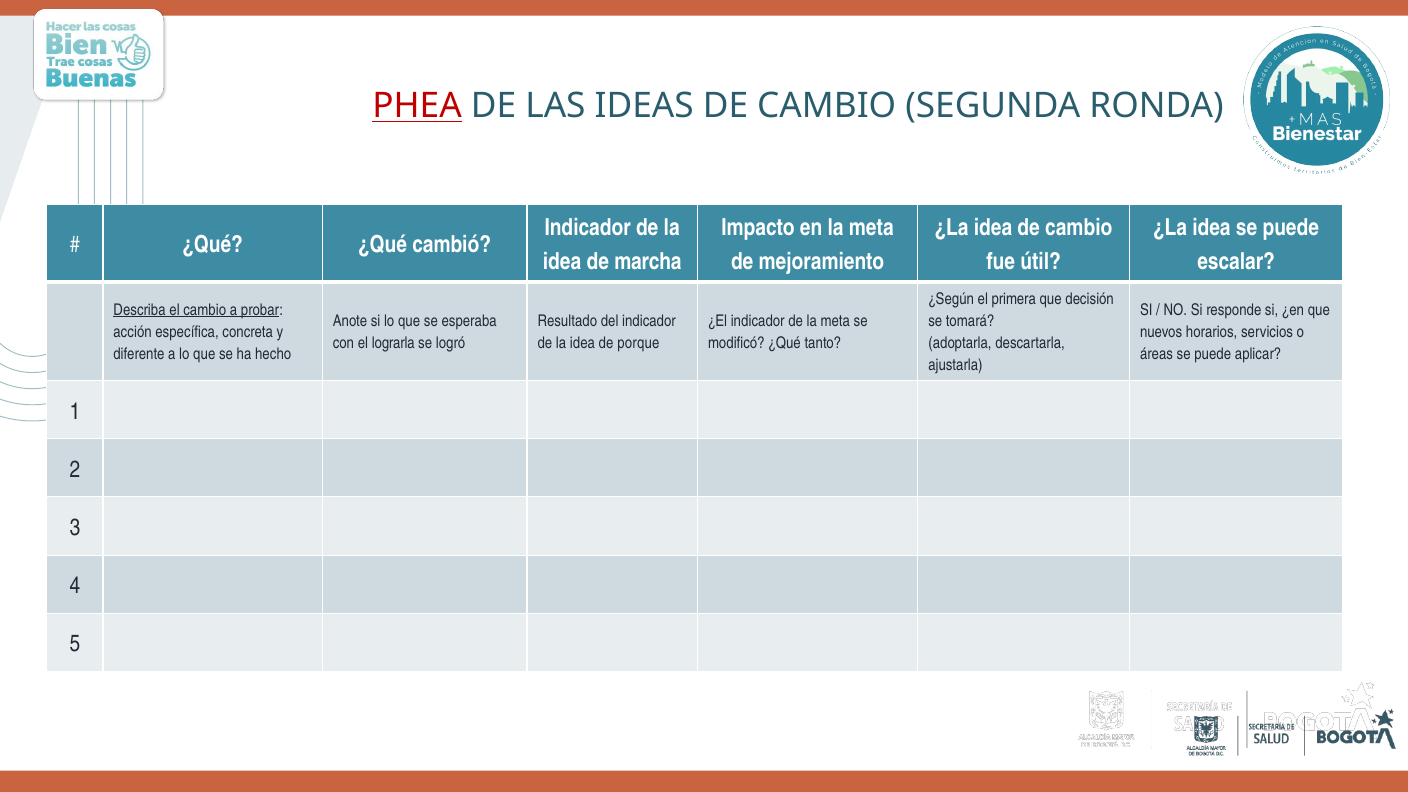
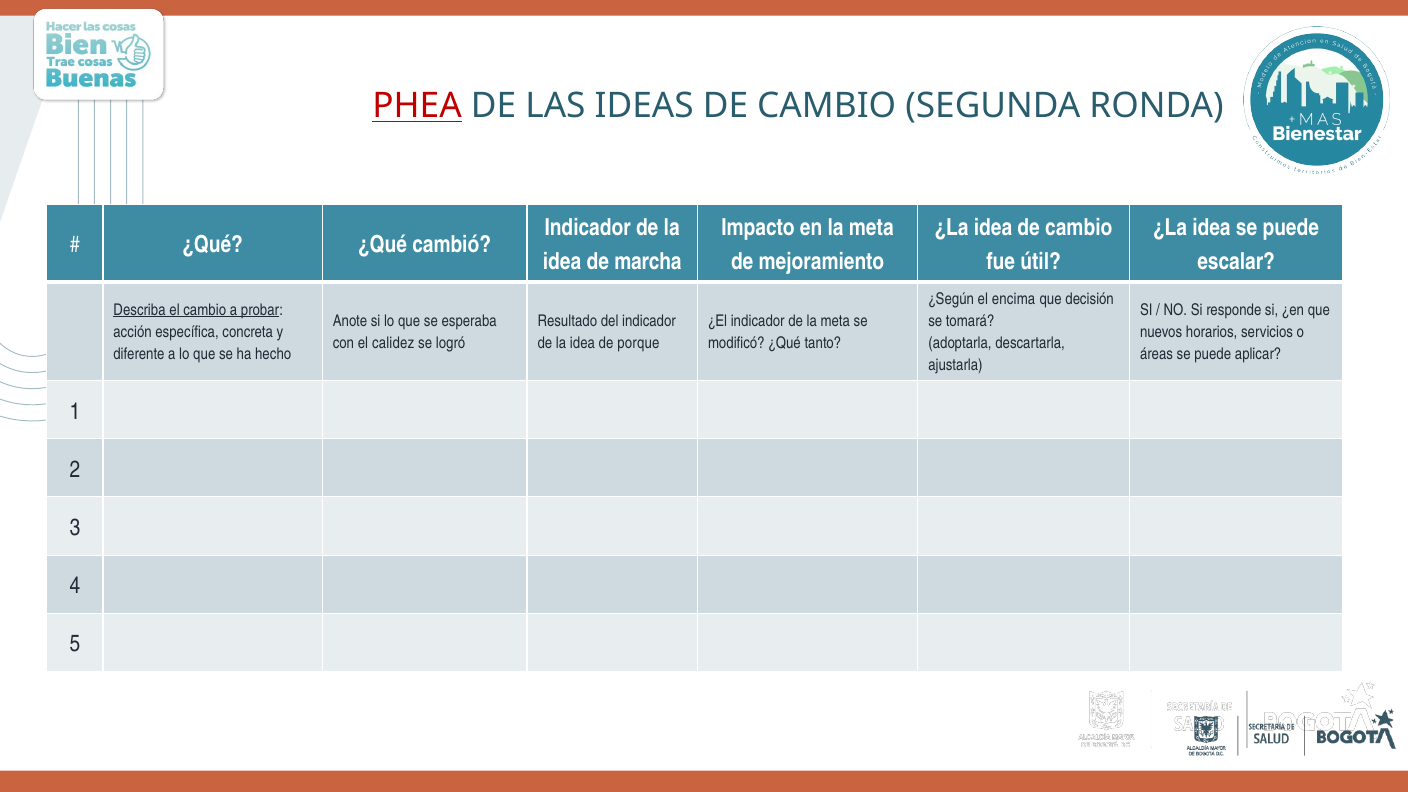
primera: primera -> encima (1014, 299)
lograrla: lograrla -> calidez (393, 343)
